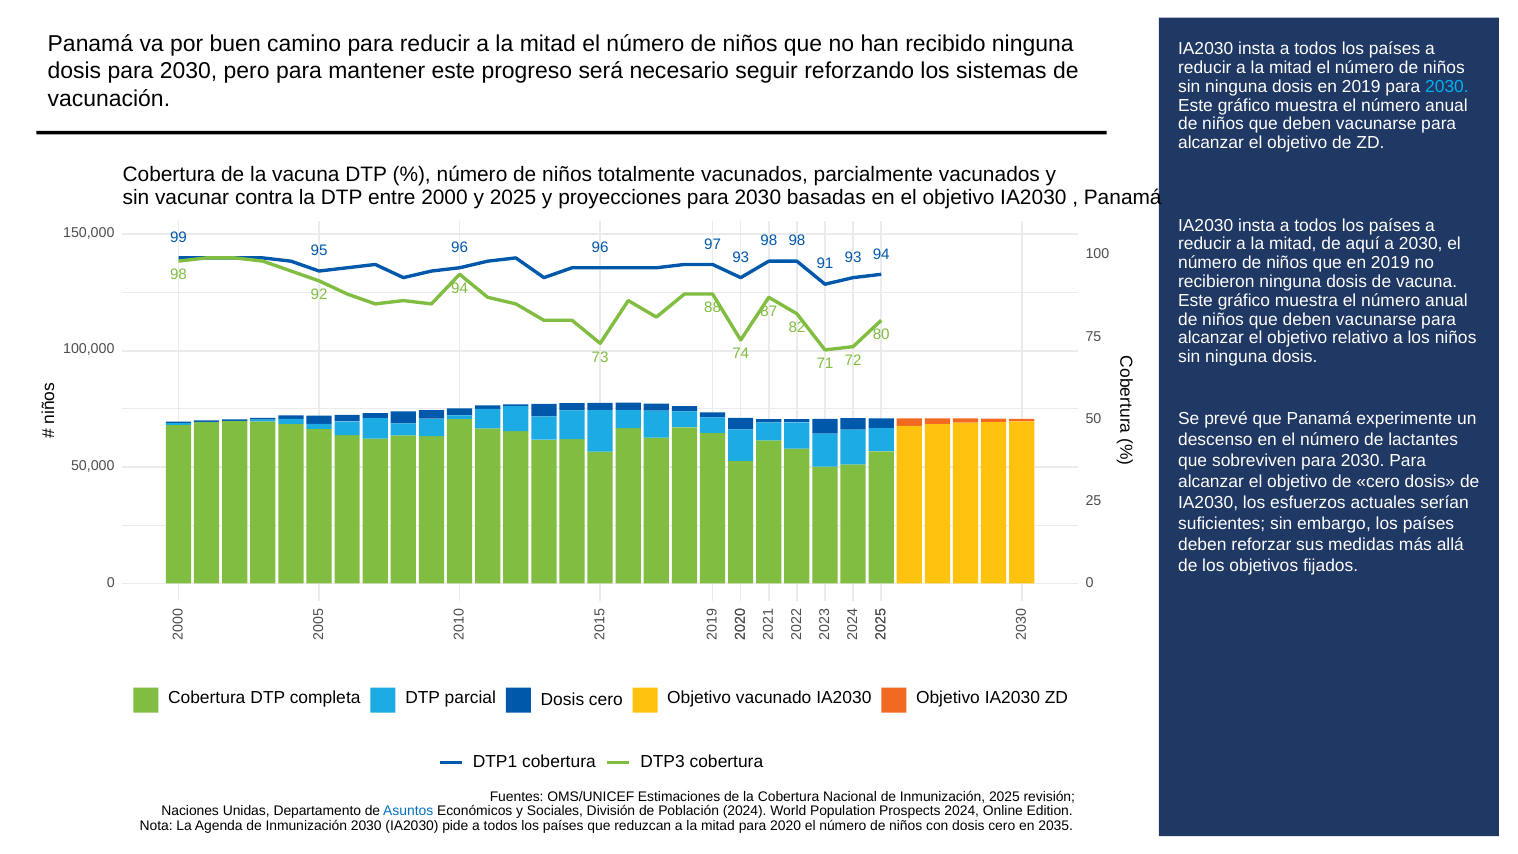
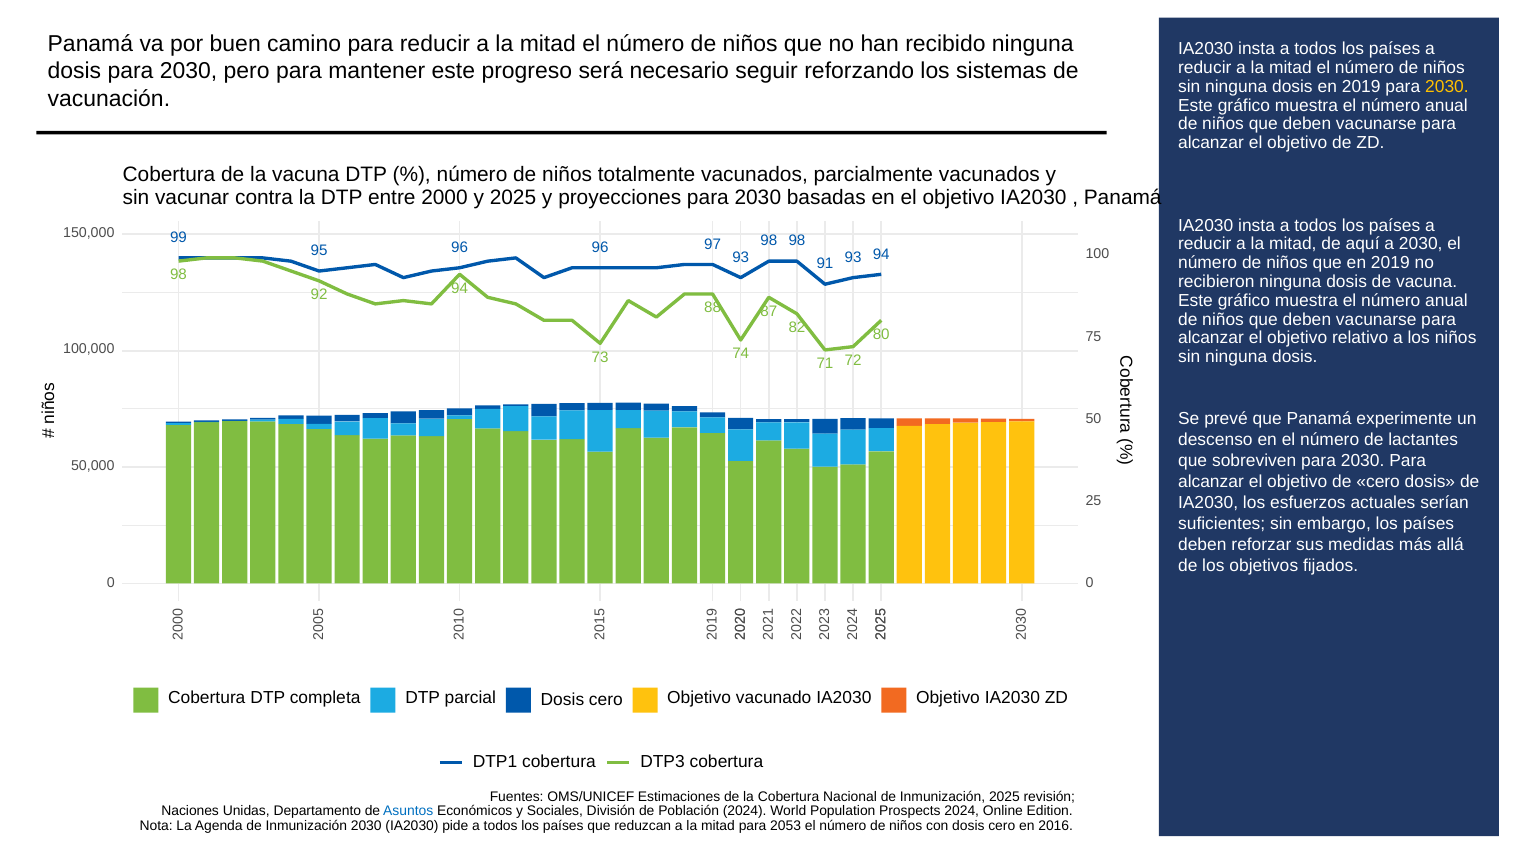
2030 colour: light blue -> yellow (1447, 87)
2020: 2020 -> 2053 (786, 826)
2035: 2035 -> 2016 (1056, 826)
